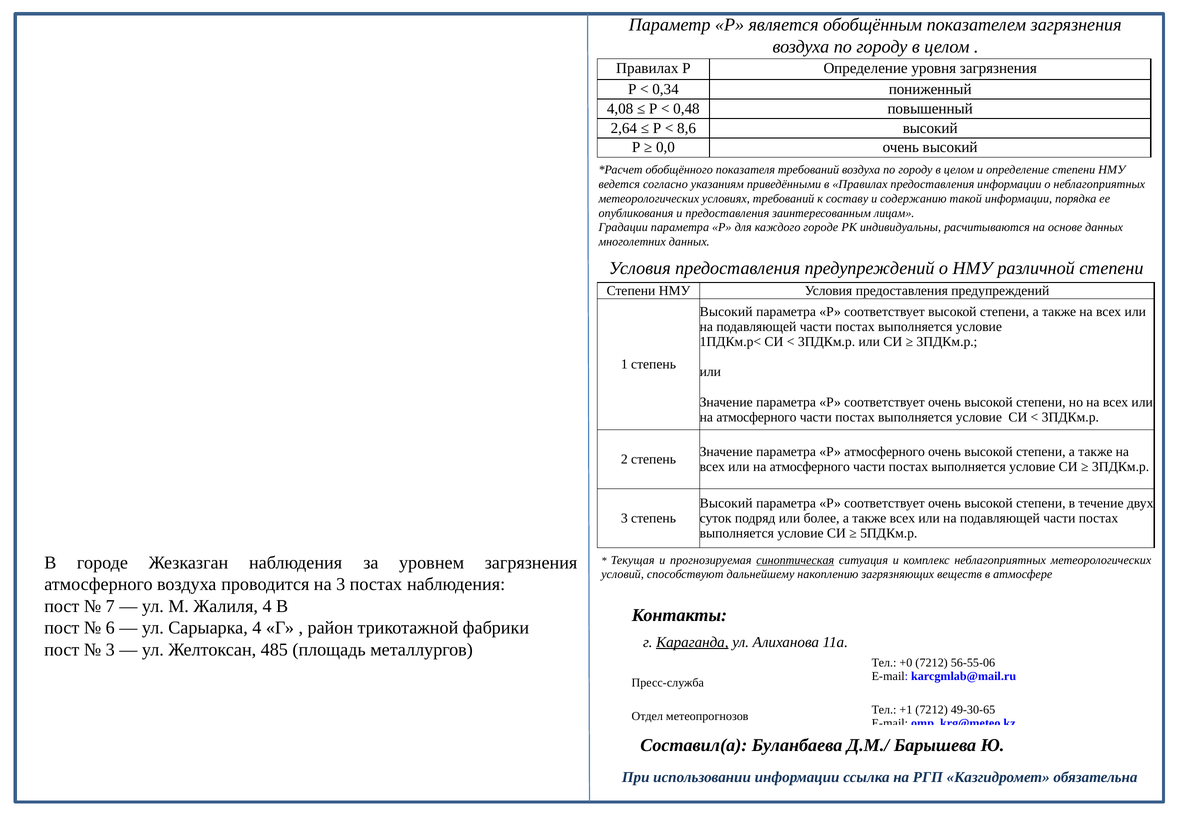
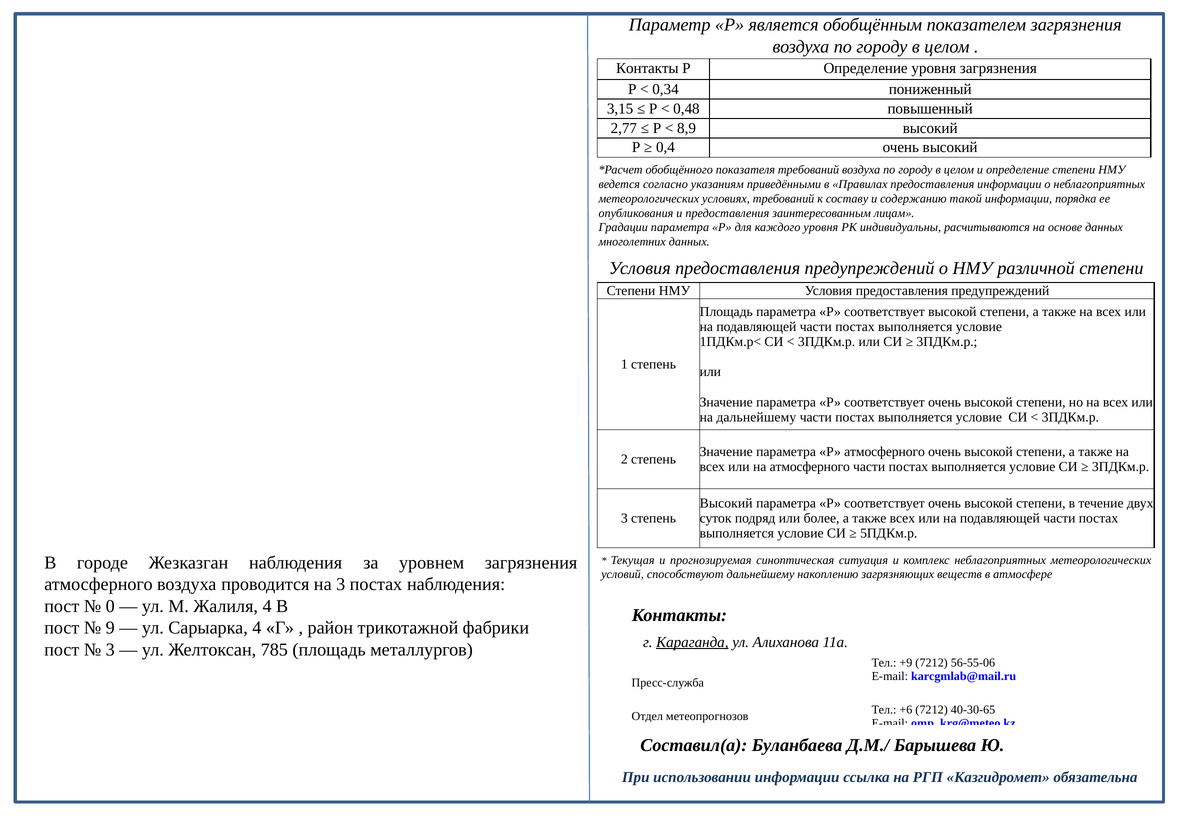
Правилах: Правилах -> Контакты (647, 68)
4,08: 4,08 -> 3,15 (620, 109)
2,64: 2,64 -> 2,77 (624, 128)
8,6: 8,6 -> 8,9 (687, 128)
0,0: 0,0 -> 0,4 (665, 148)
каждого городе: городе -> уровня (821, 228)
Высокий: Высокий -> Площадь (726, 312)
атмосферного: атмосферного -> дальнейшему (756, 417)
синоптическая underline: present -> none (795, 560)
7: 7 -> 0 (110, 606)
6: 6 -> 9 (110, 628)
485: 485 -> 785 (274, 650)
+0: +0 -> +9 (906, 663)
+1: +1 -> +6 (906, 710)
49-30-65: 49-30-65 -> 40-30-65 (973, 710)
